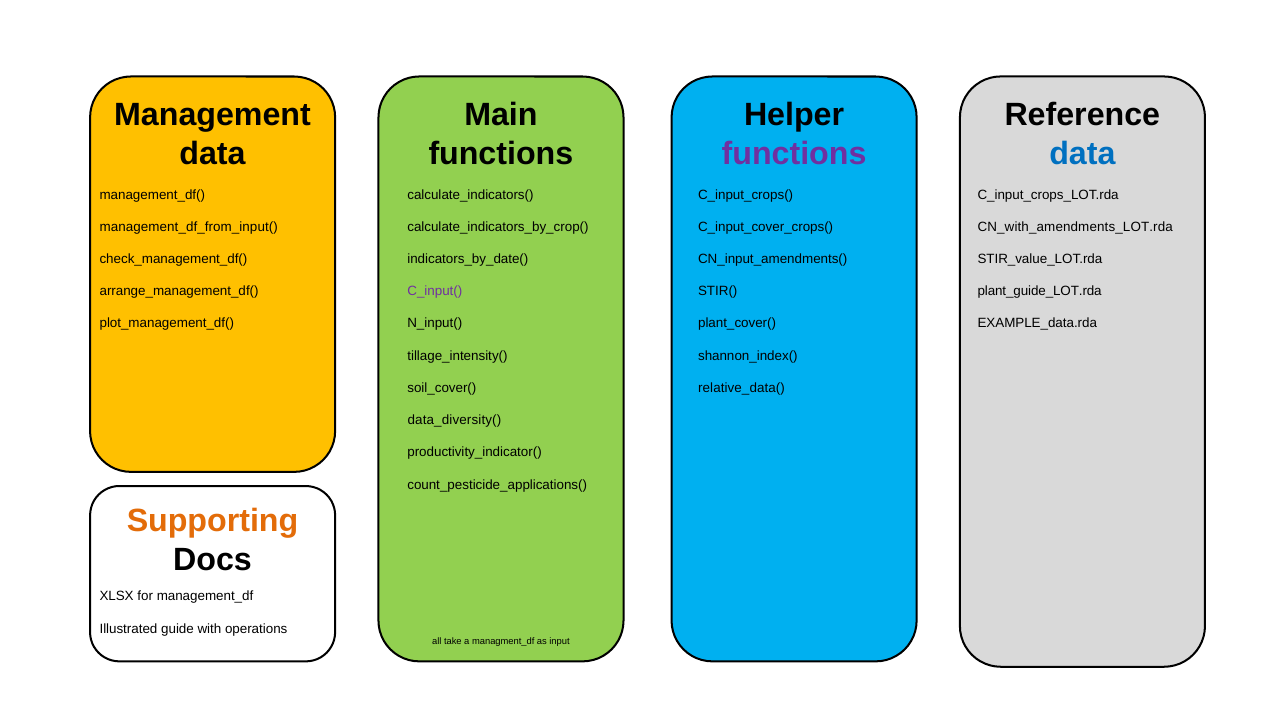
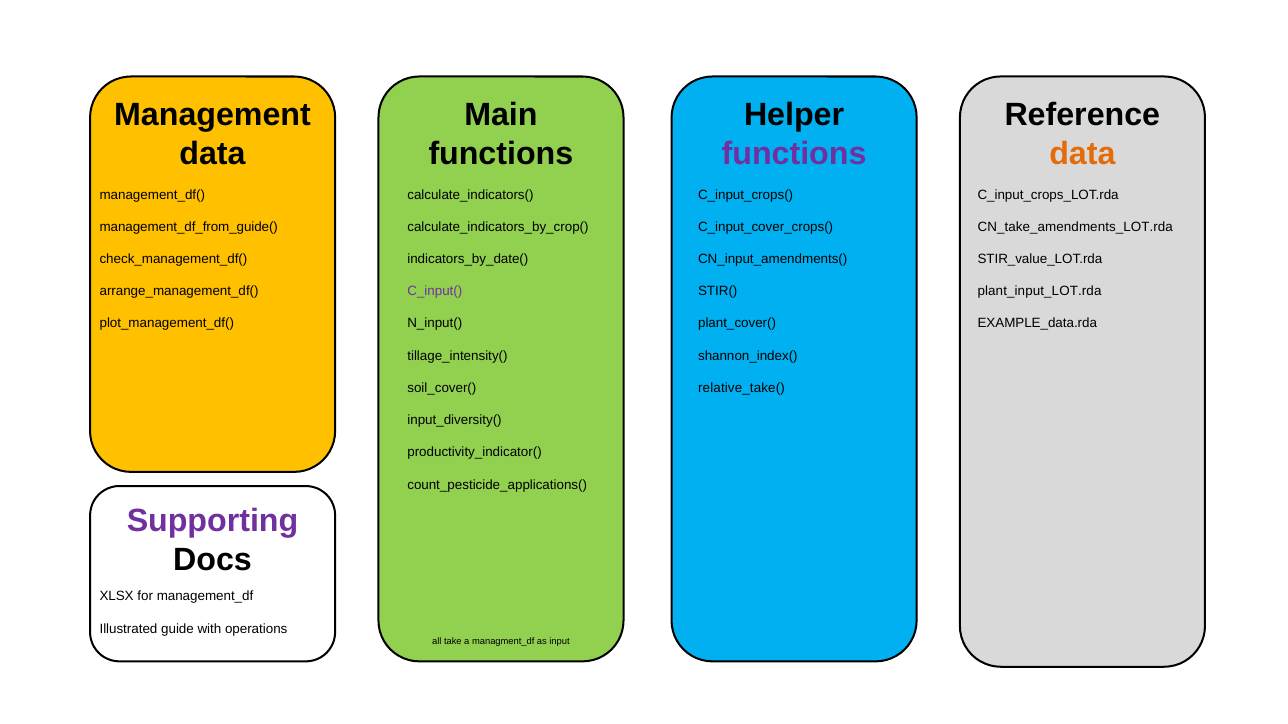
data colour: blue -> orange (1082, 154)
management_df_from_input(: management_df_from_input( -> management_df_from_guide( (189, 227)
CN_with_amendments_LOT.rda: CN_with_amendments_LOT.rda -> CN_take_amendments_LOT.rda (1075, 227)
plant_guide_LOT.rda: plant_guide_LOT.rda -> plant_input_LOT.rda (1040, 291)
relative_data(: relative_data( -> relative_take( (742, 388)
data_diversity(: data_diversity( -> input_diversity( (455, 420)
Supporting colour: orange -> purple (213, 521)
